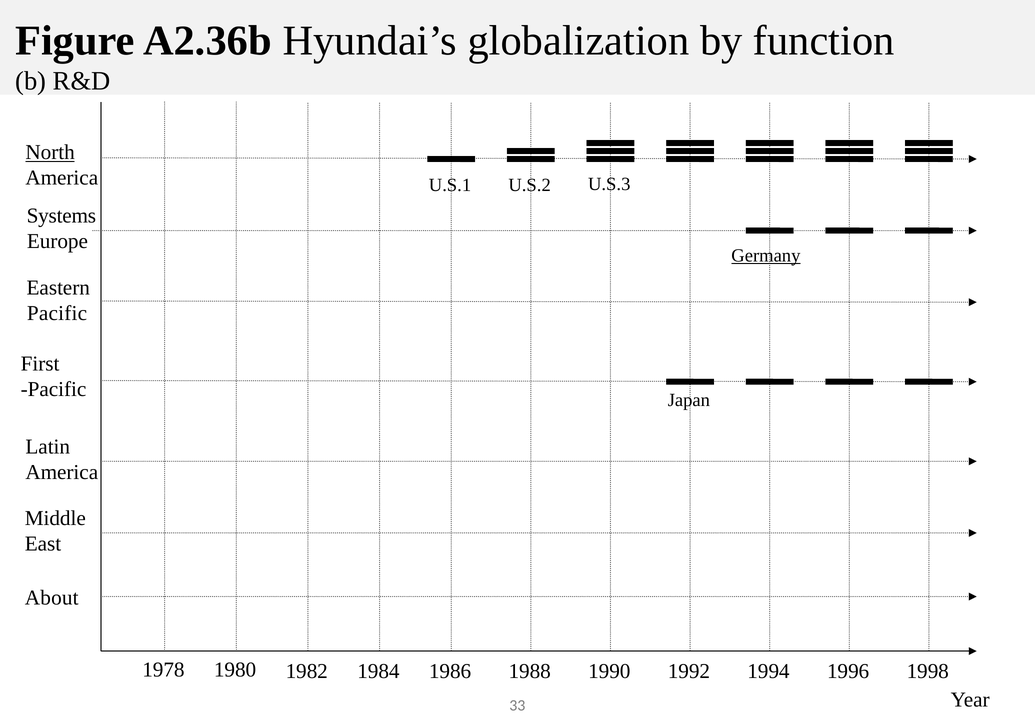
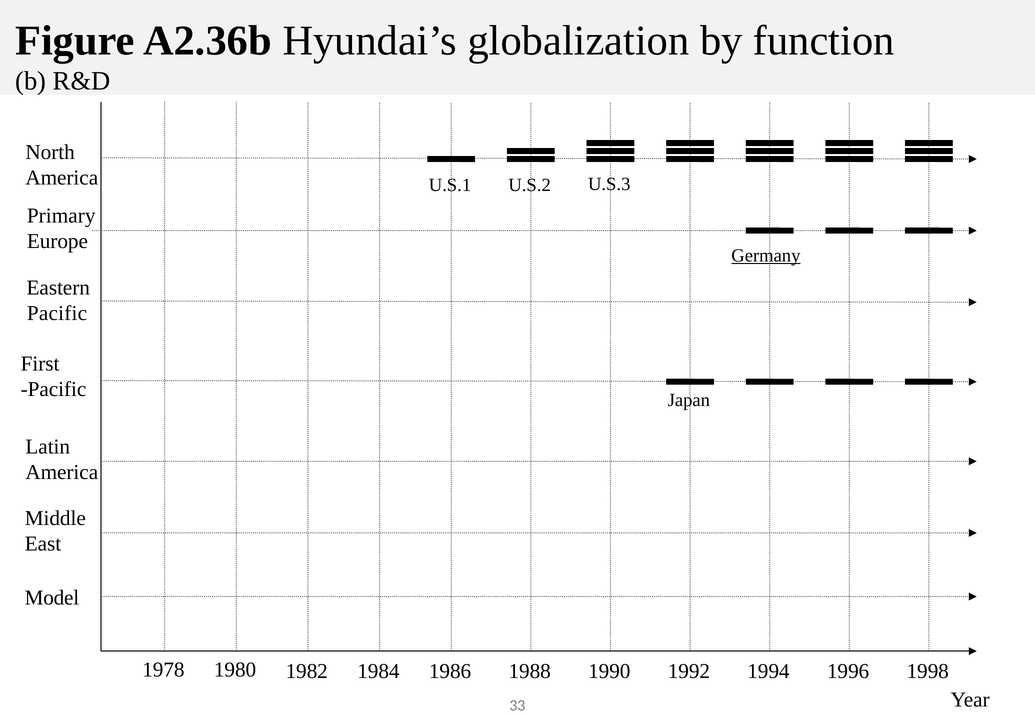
North underline: present -> none (50, 152)
Systems: Systems -> Primary (61, 216)
About: About -> Model (52, 598)
